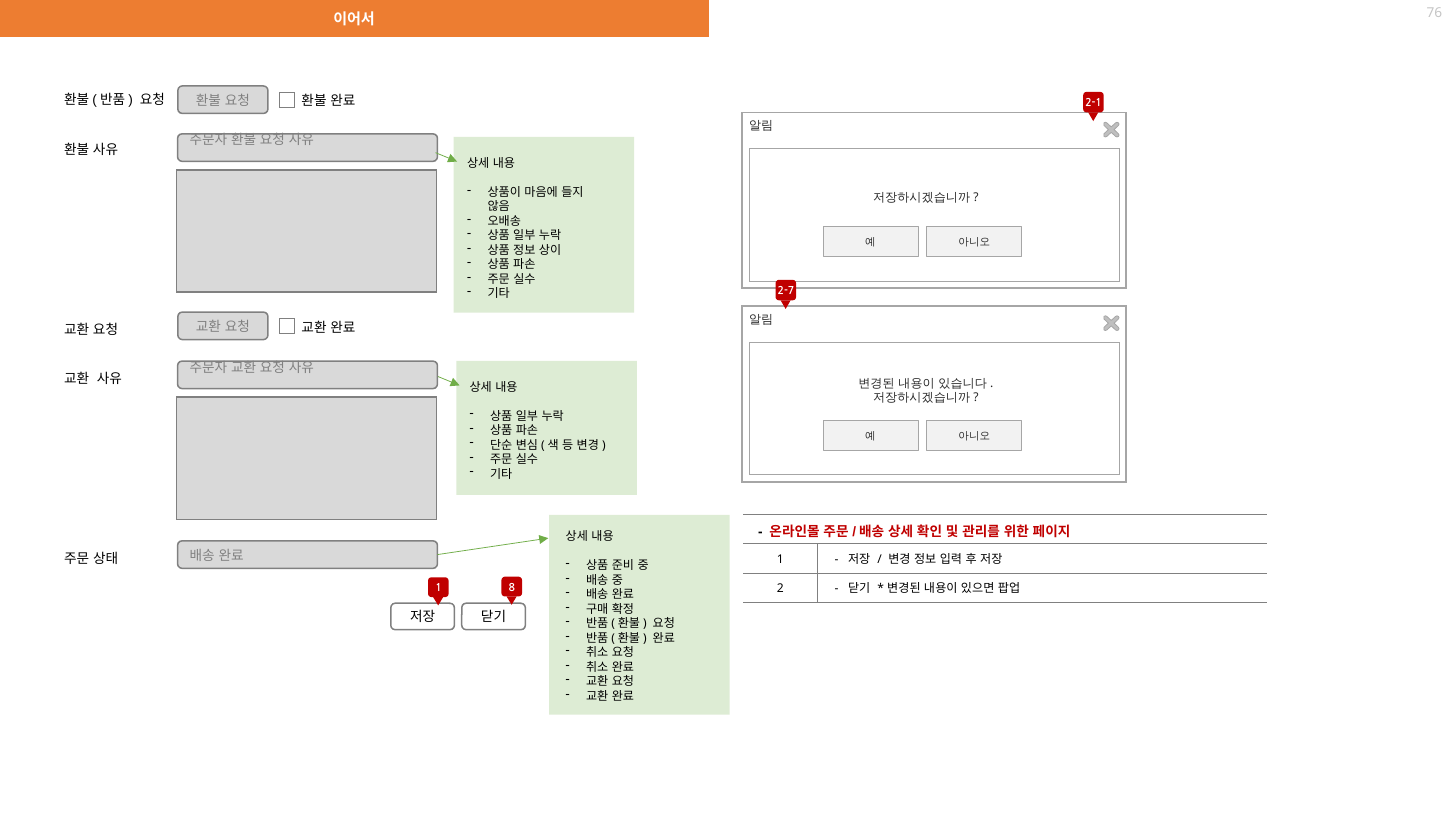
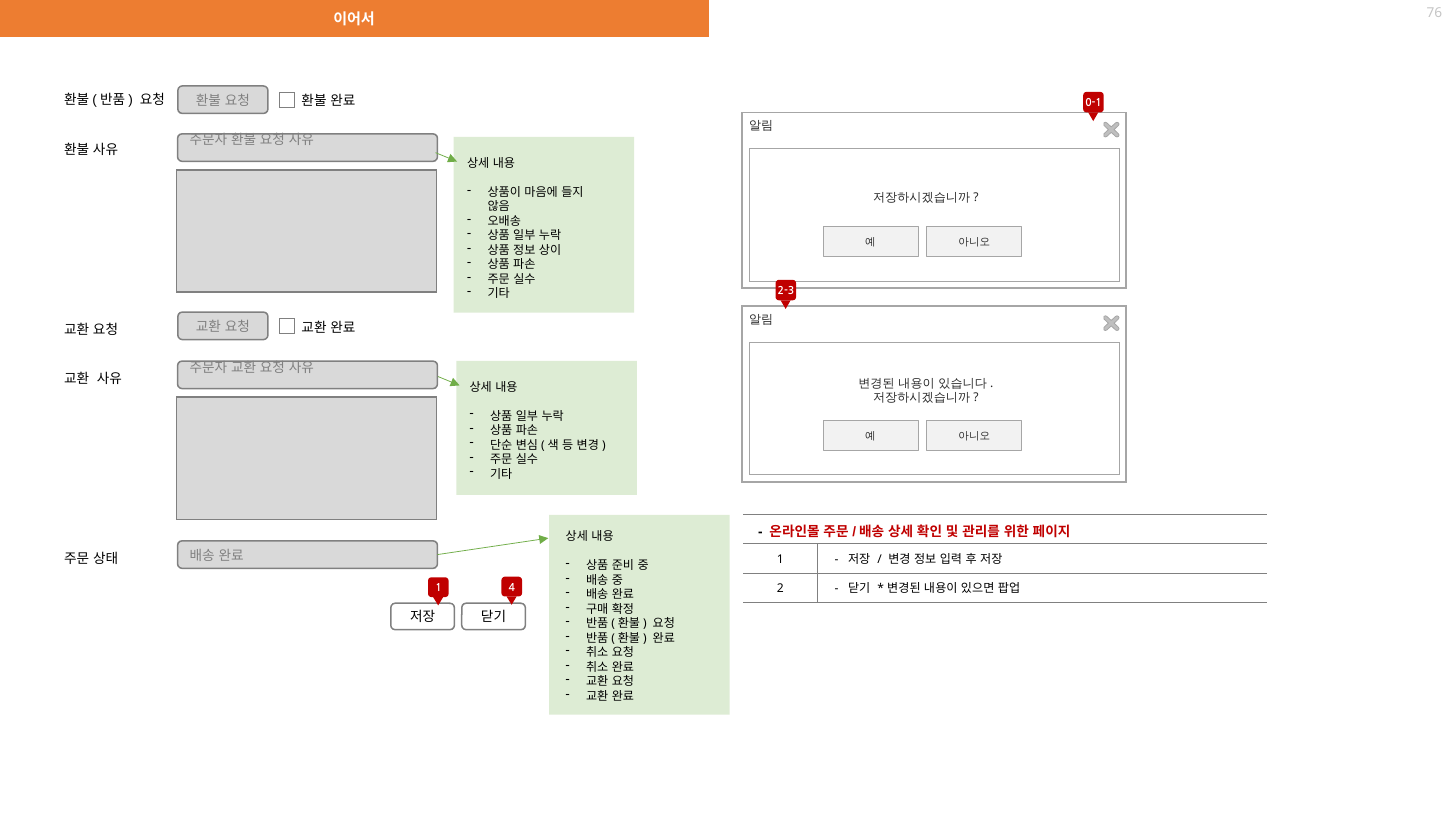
2-1: 2-1 -> 0-1 (1094, 103)
2-7: 2-7 -> 2-3 (786, 291)
8: 8 -> 4 (512, 588)
